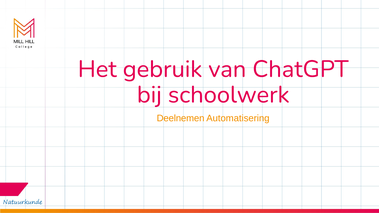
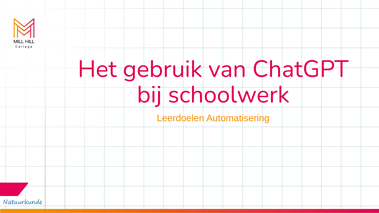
Deelnemen: Deelnemen -> Leerdoelen (181, 118)
